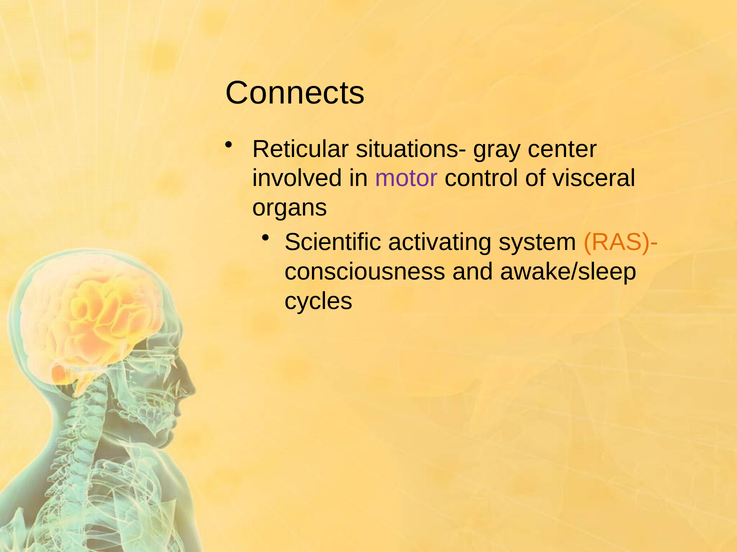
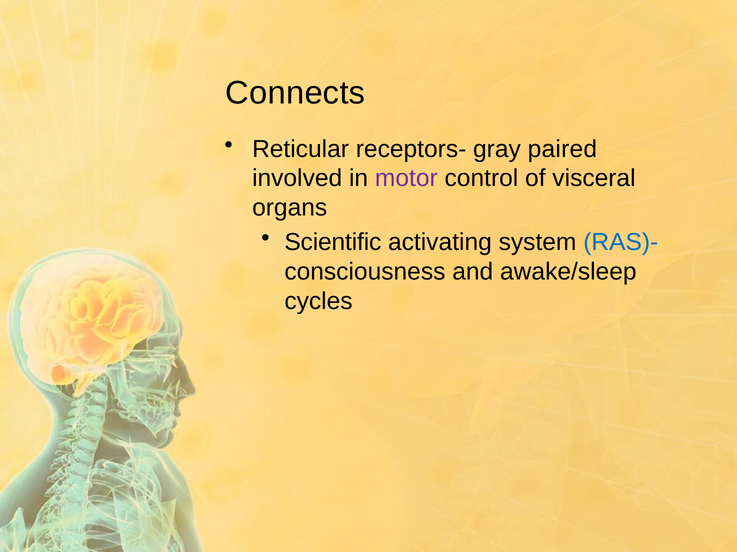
situations-: situations- -> receptors- (411, 149)
center: center -> paired (562, 149)
RAS)- colour: orange -> blue (621, 242)
